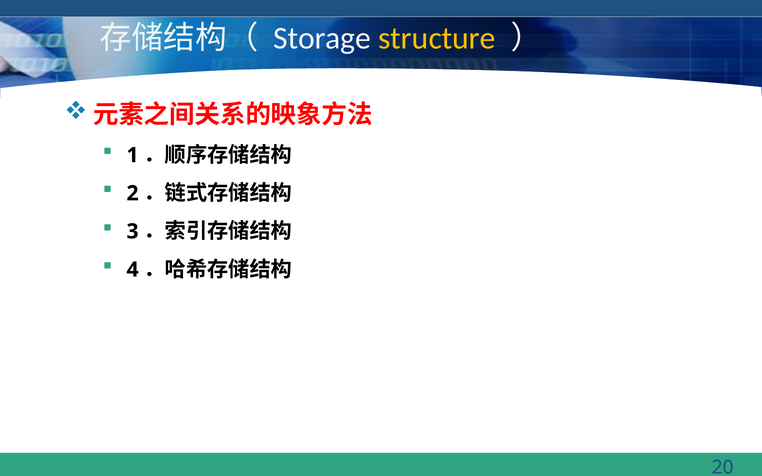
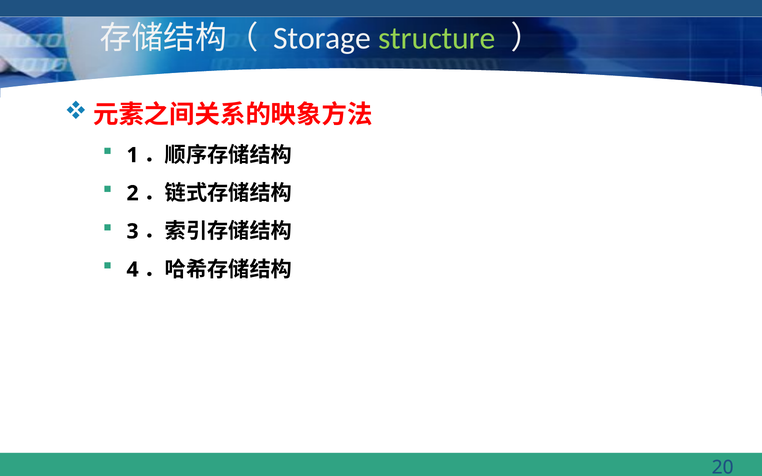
structure colour: yellow -> light green (437, 38)
